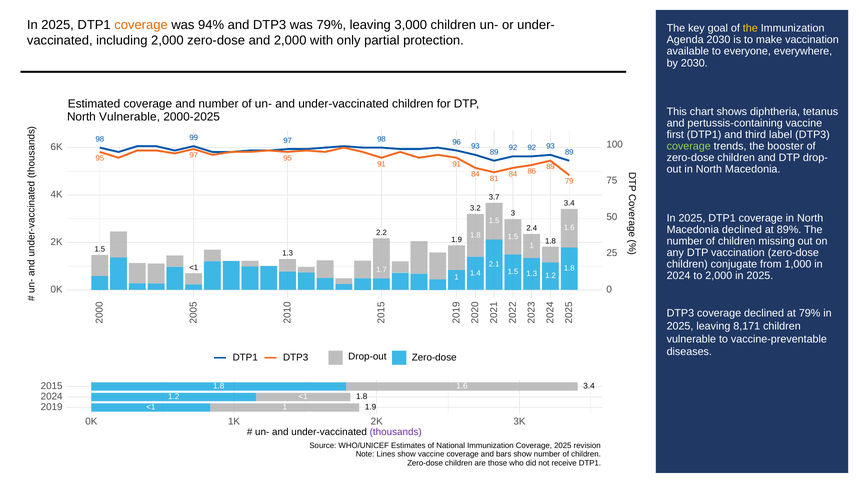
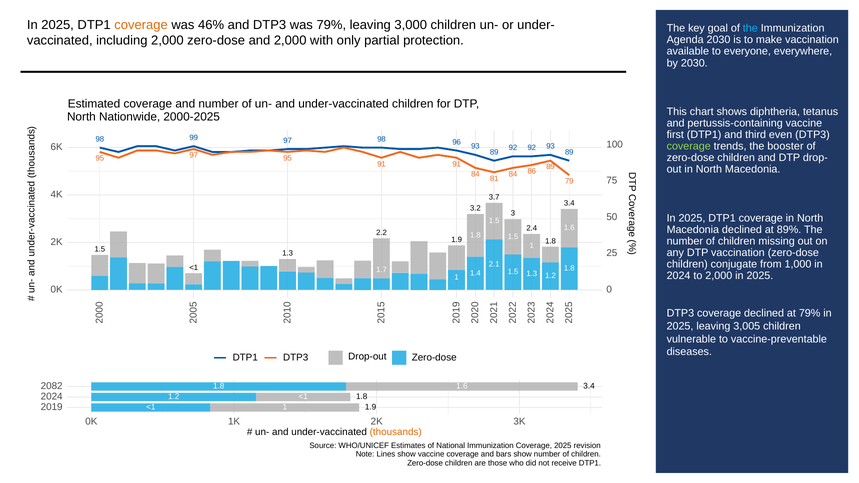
94%: 94% -> 46% (211, 25)
the colour: yellow -> light blue (750, 28)
North Vulnerable: Vulnerable -> Nationwide (130, 117)
label: label -> even (781, 135)
8,171: 8,171 -> 3,005 (747, 326)
2015: 2015 -> 2082 (52, 386)
thousands colour: purple -> orange (396, 432)
